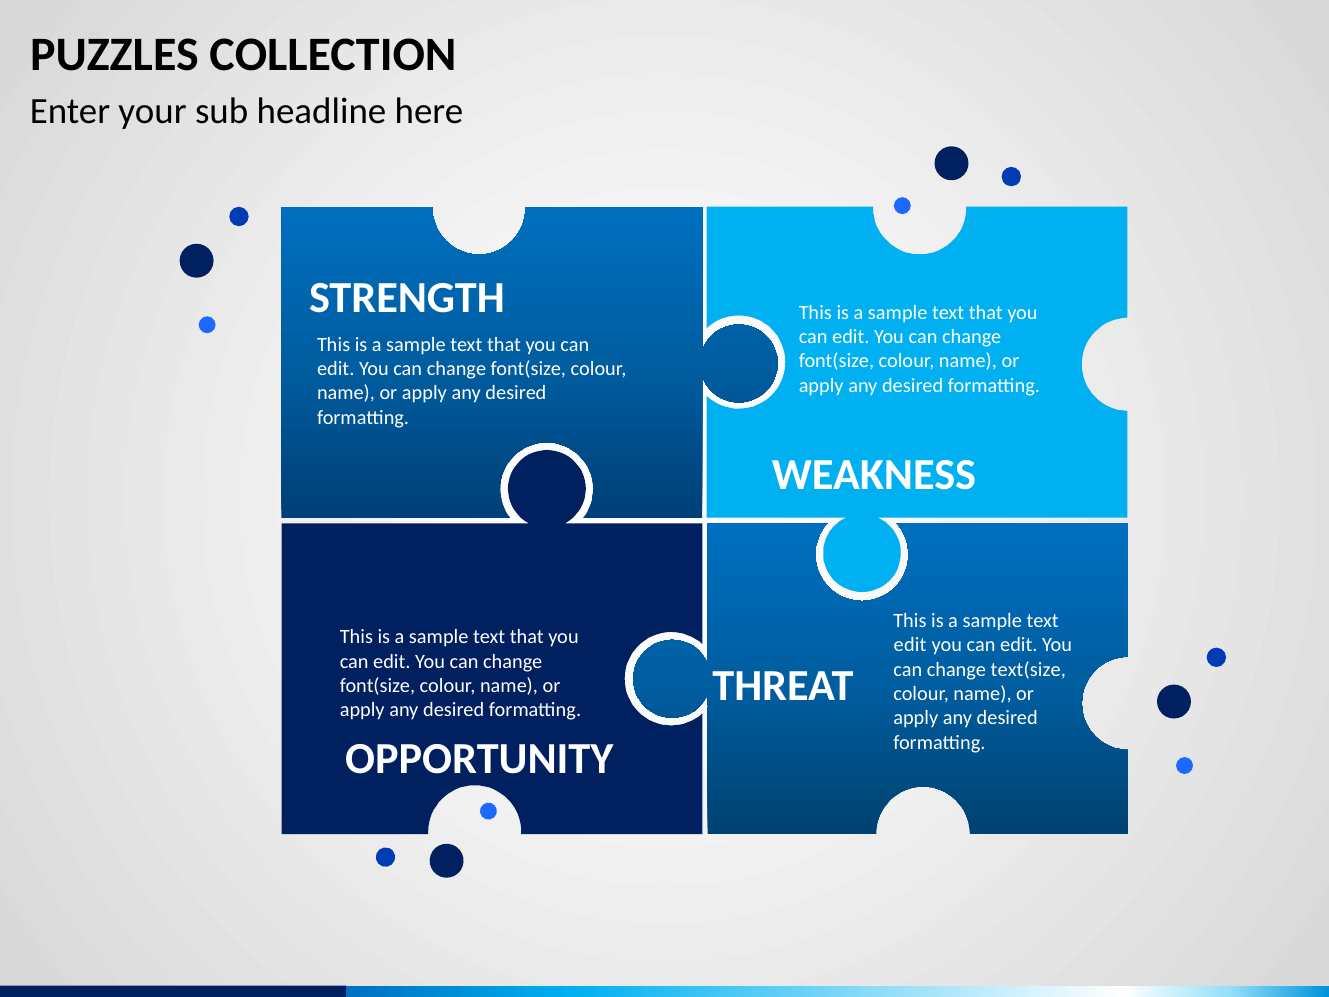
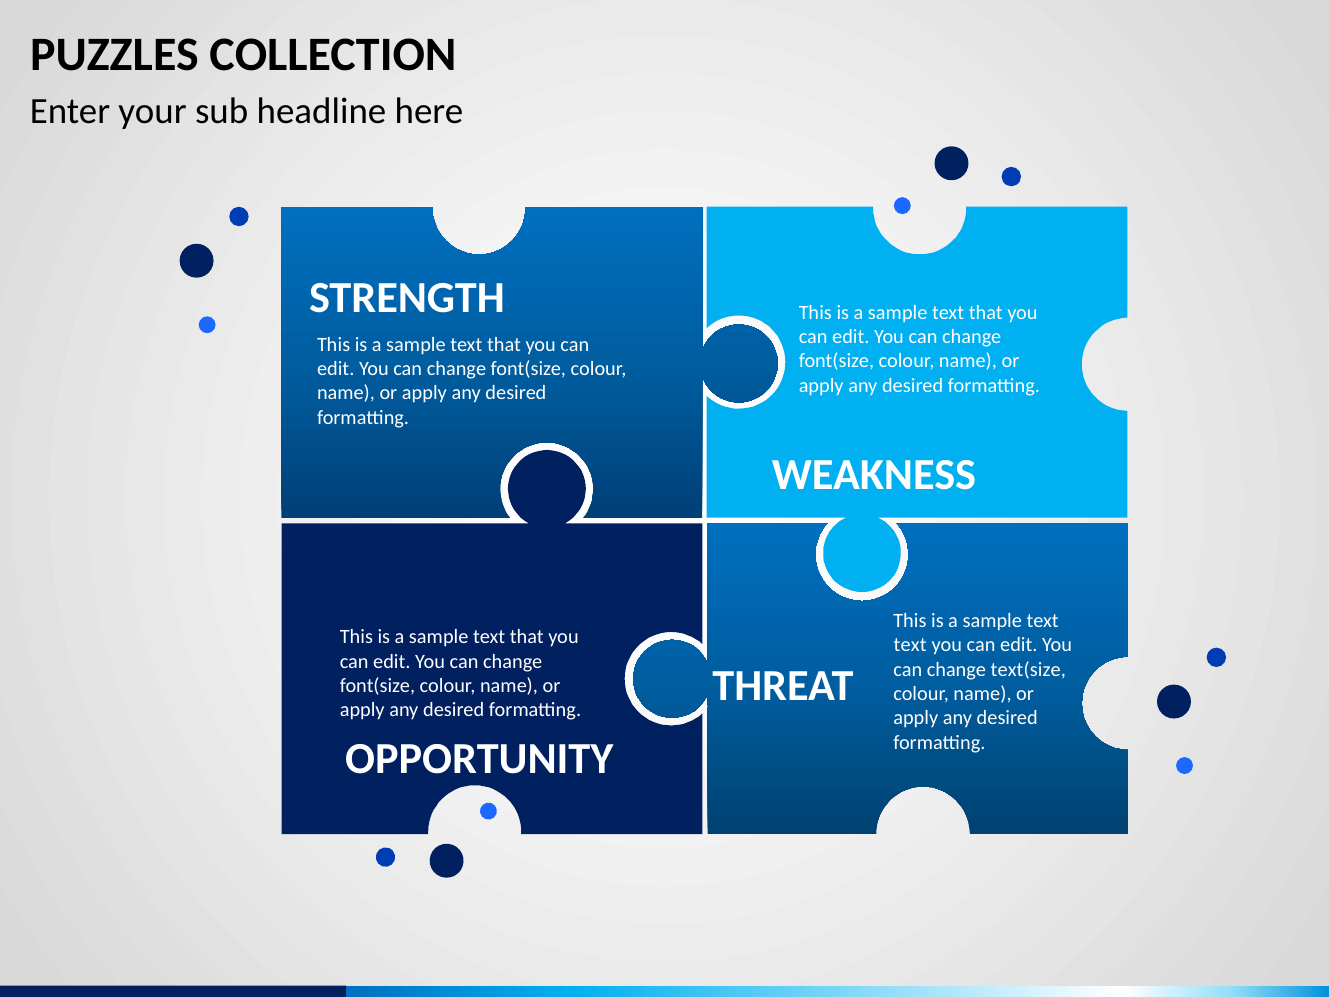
edit: edit -> text (910, 645)
